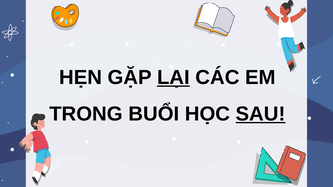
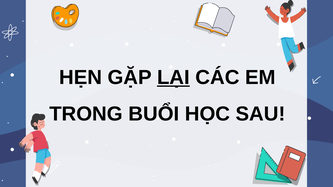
SAU underline: present -> none (261, 114)
